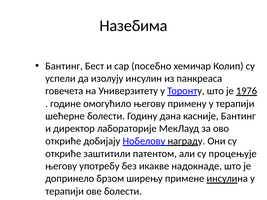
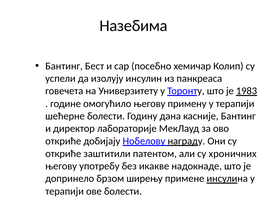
1976: 1976 -> 1983 (247, 91)
процењује: процењује -> хроничних (233, 154)
